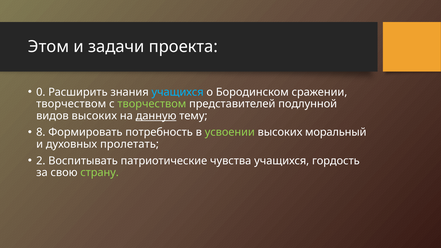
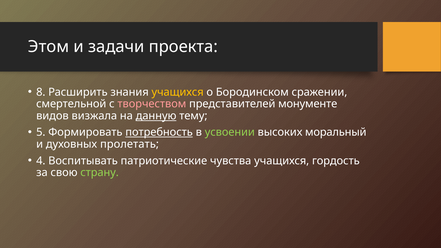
0: 0 -> 8 (41, 92)
учащихся colour: light blue -> yellow (178, 92)
творчеством: творчеством -> смертельной (71, 104)
творчеством colour: light green -> pink (152, 104)
подлунной: подлунной -> монументе (308, 104)
видов высоких: высоких -> визжала (94, 116)
8: 8 -> 5 (41, 132)
потребность underline: none -> present (159, 132)
2: 2 -> 4 (41, 161)
